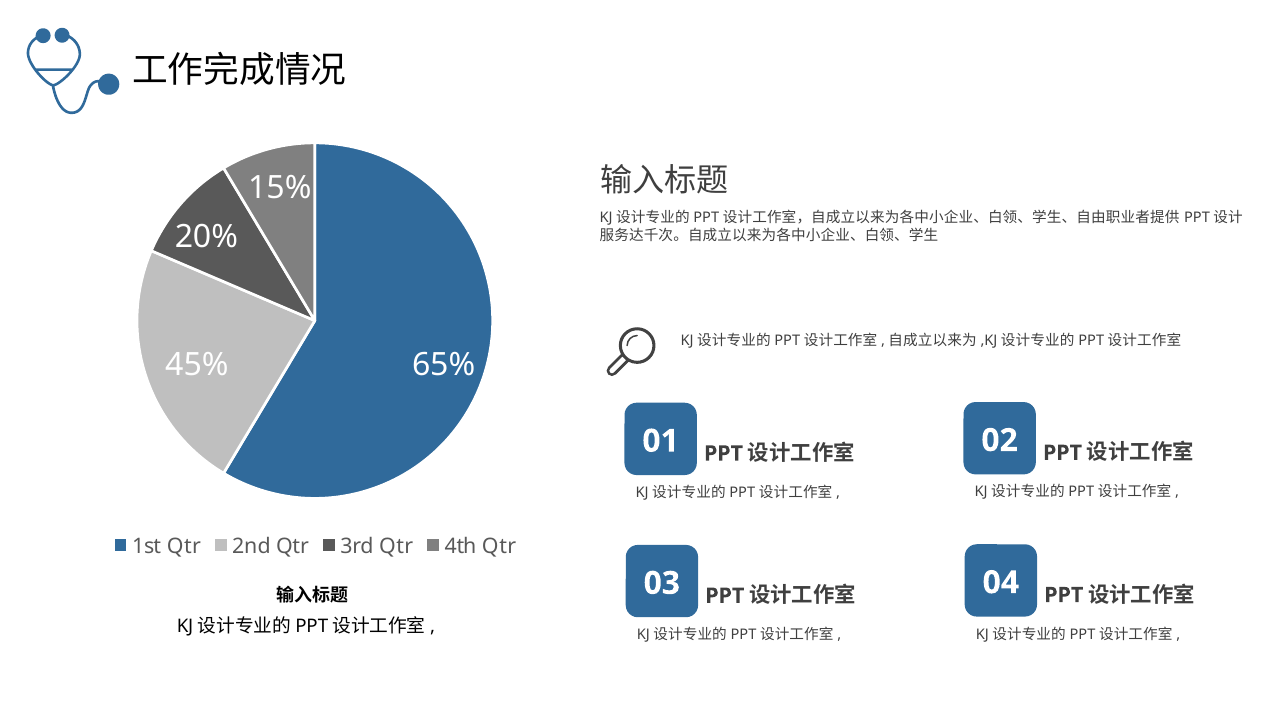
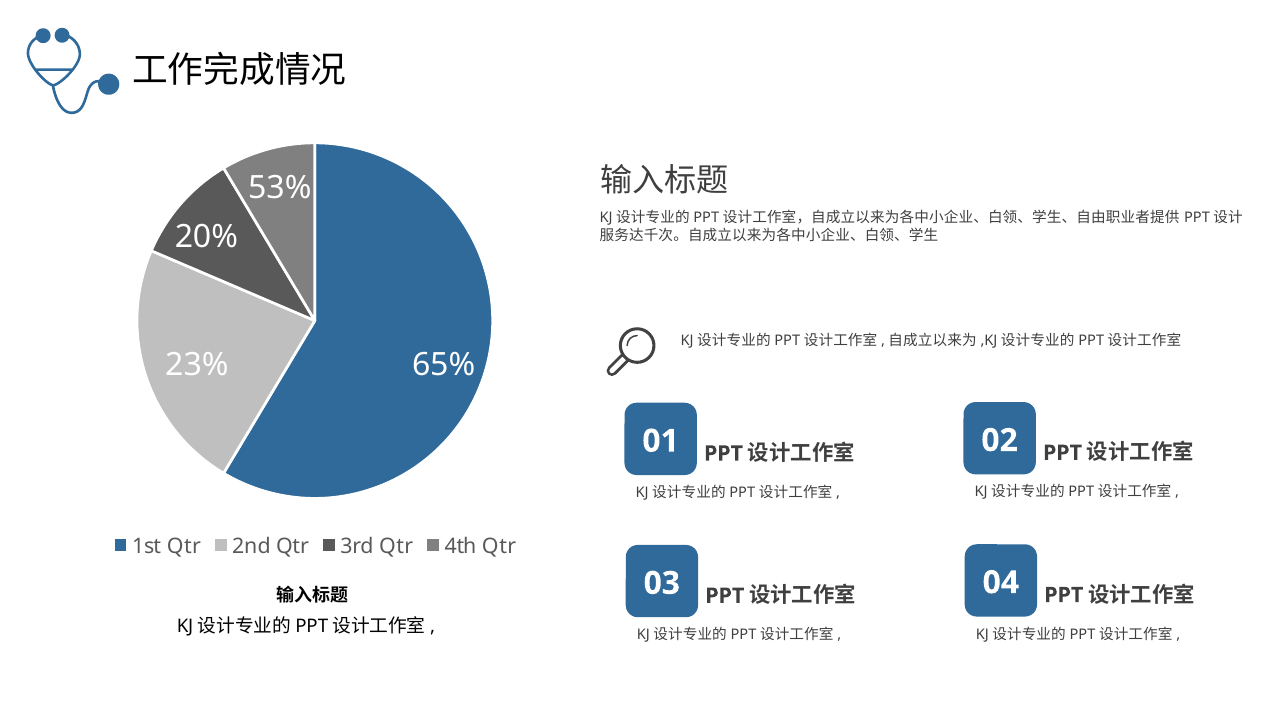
15%: 15% -> 53% (280, 188)
45%: 45% -> 23% (197, 365)
